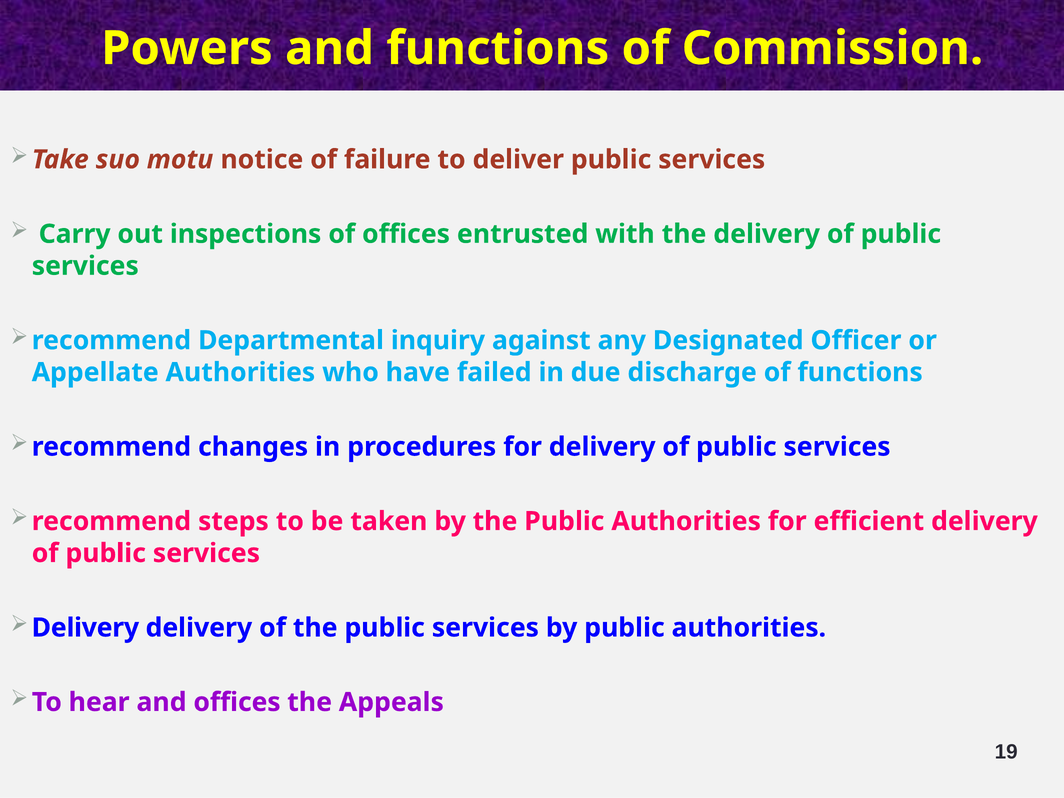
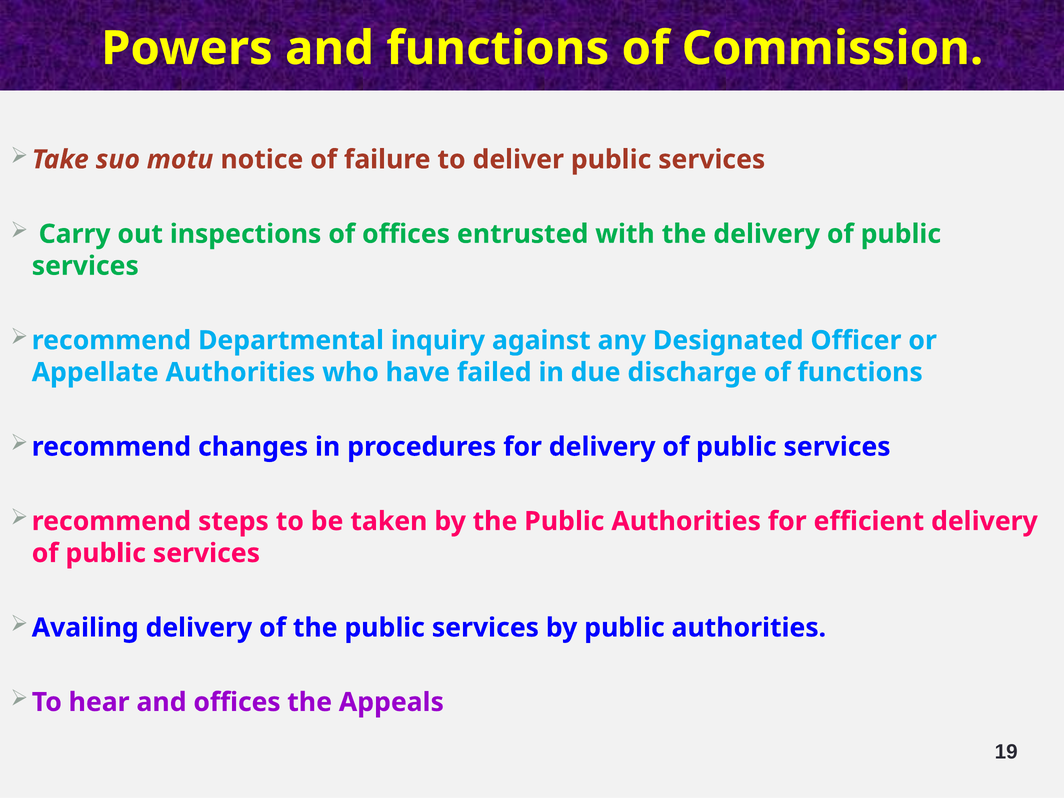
Delivery: Delivery -> Availing (85, 628)
